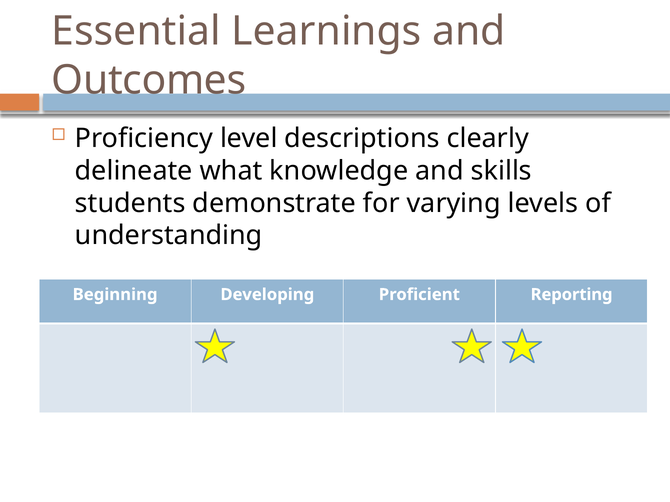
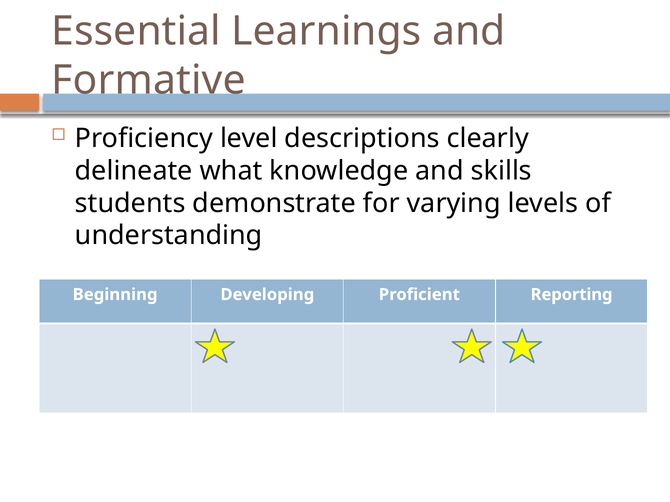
Outcomes: Outcomes -> Formative (149, 80)
